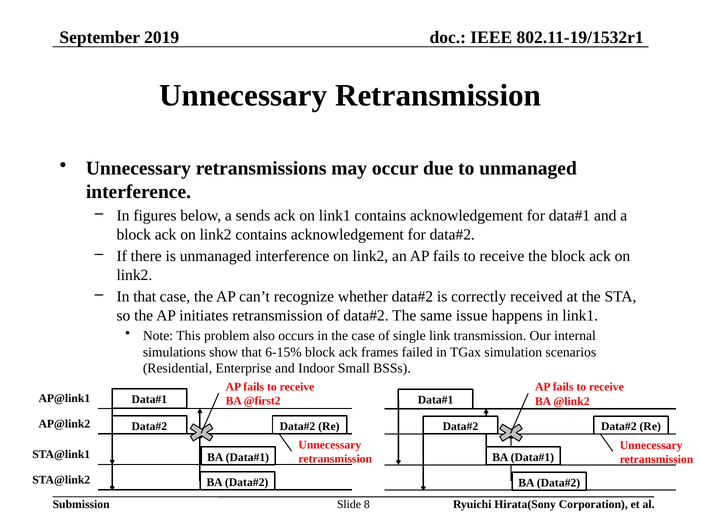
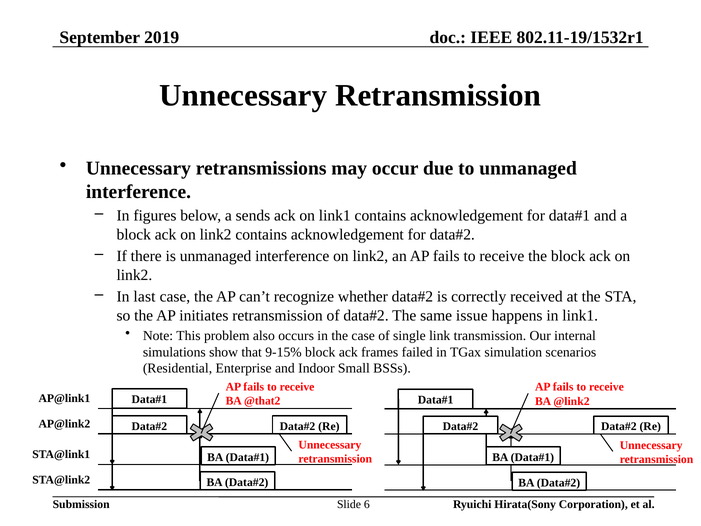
In that: that -> last (145, 297)
6-15%: 6-15% -> 9-15% (283, 352)
@first2: @first2 -> @that2 (262, 401)
8: 8 -> 6 (367, 504)
